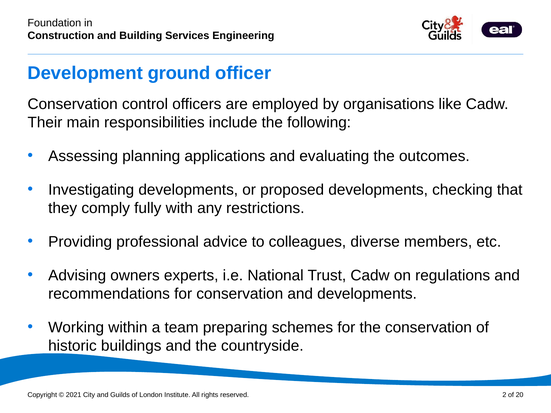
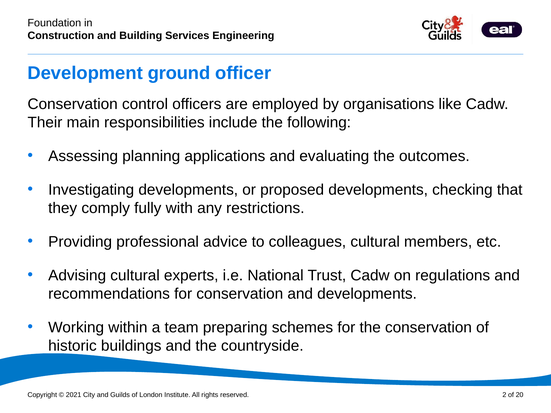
colleagues diverse: diverse -> cultural (375, 242)
Advising owners: owners -> cultural (135, 276)
